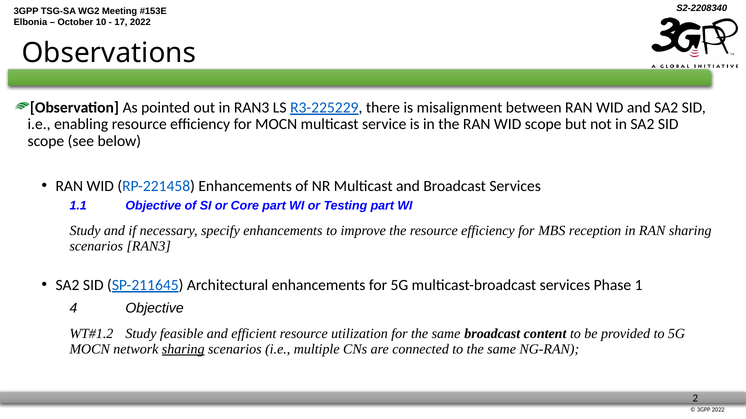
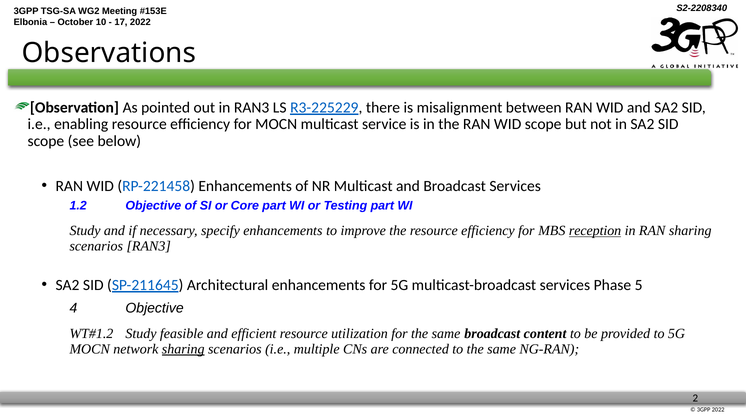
1.1: 1.1 -> 1.2 (78, 206)
reception underline: none -> present (595, 231)
1: 1 -> 5 (639, 285)
